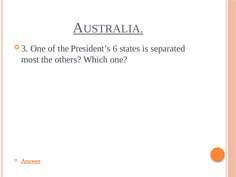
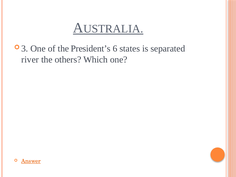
most: most -> river (30, 60)
